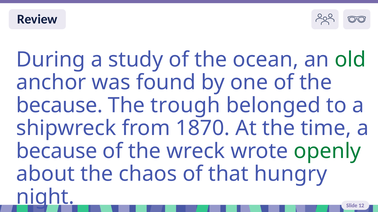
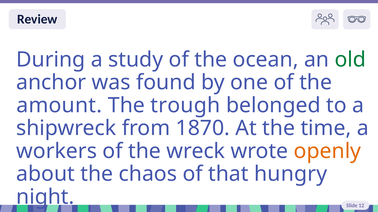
because: because -> amount (59, 106)
because: because -> workers (57, 152)
openly colour: green -> orange (327, 152)
